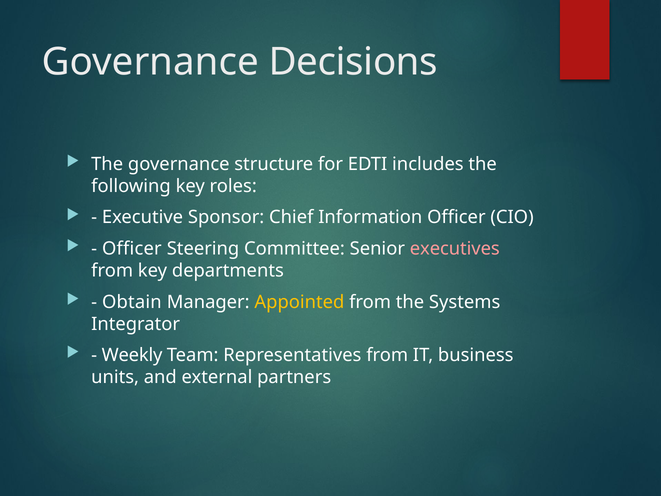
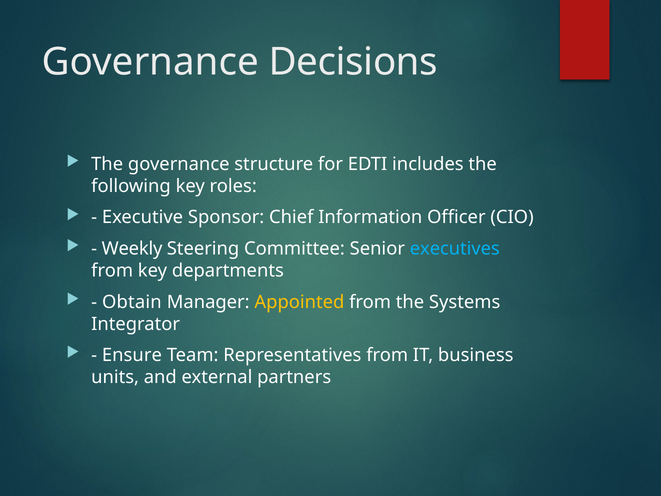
Officer: Officer -> Weekly (132, 249)
executives colour: pink -> light blue (455, 249)
Weekly: Weekly -> Ensure (132, 355)
